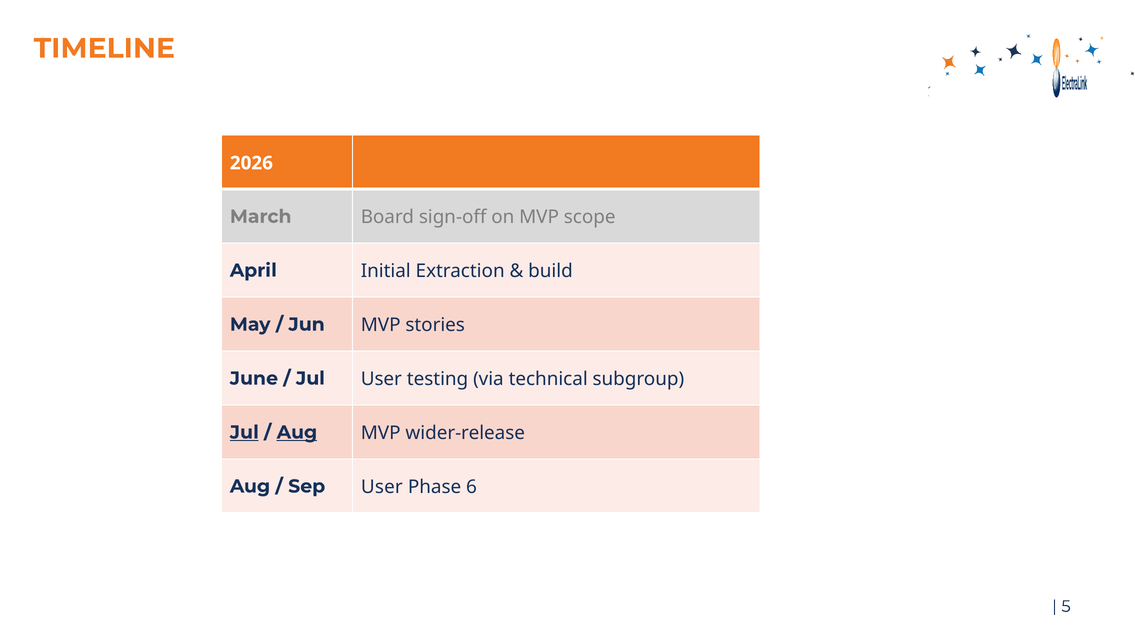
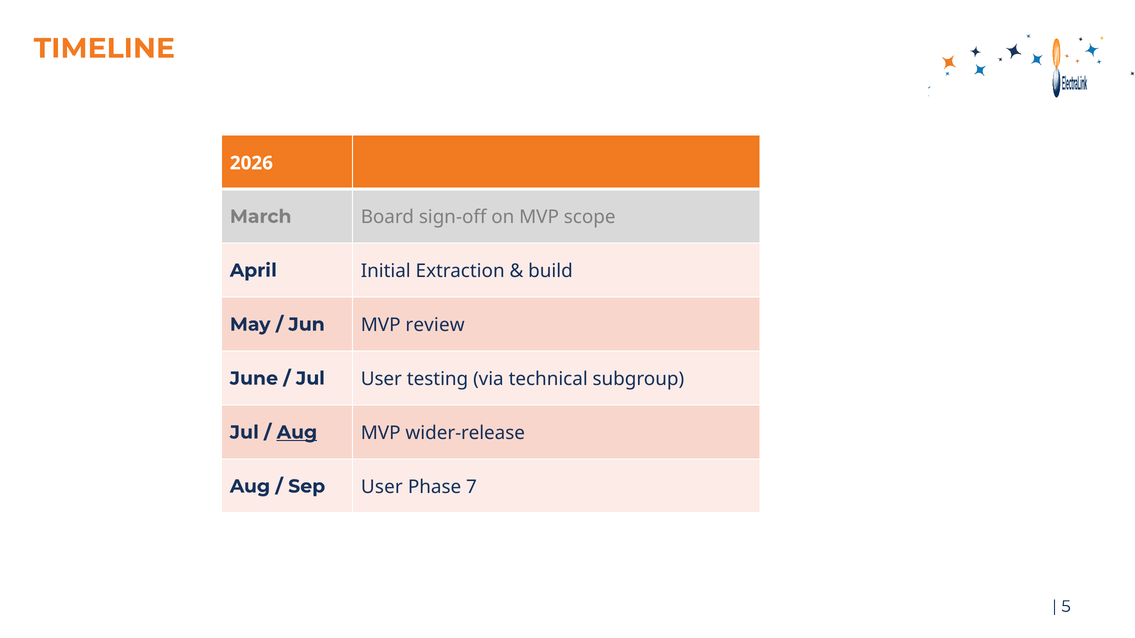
stories: stories -> review (435, 325)
Jul underline: present -> none (244, 433)
6: 6 -> 7 (471, 487)
